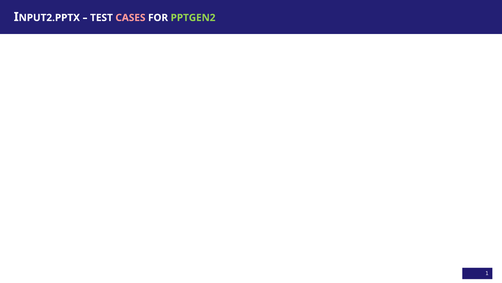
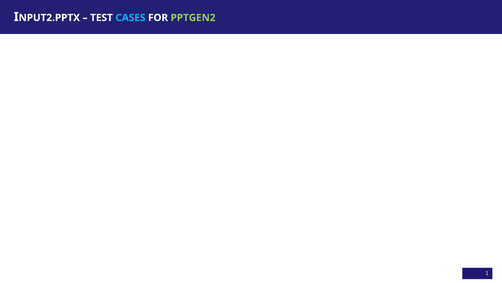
CASES colour: pink -> light blue (130, 18)
